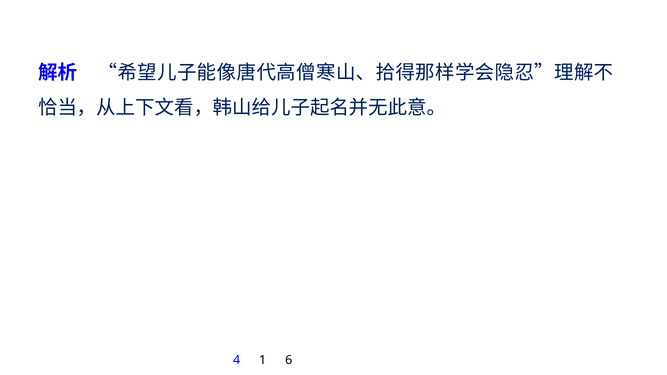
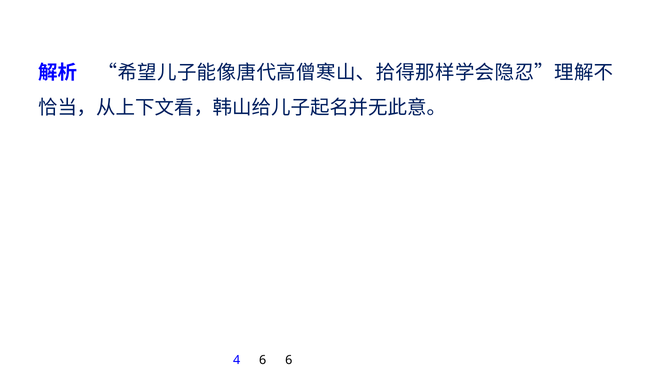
4 1: 1 -> 6 (263, 361)
